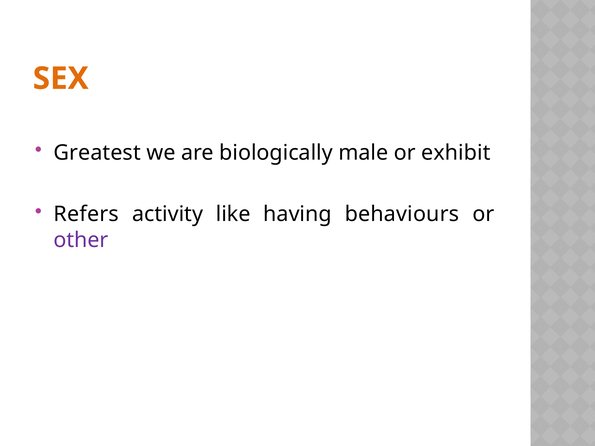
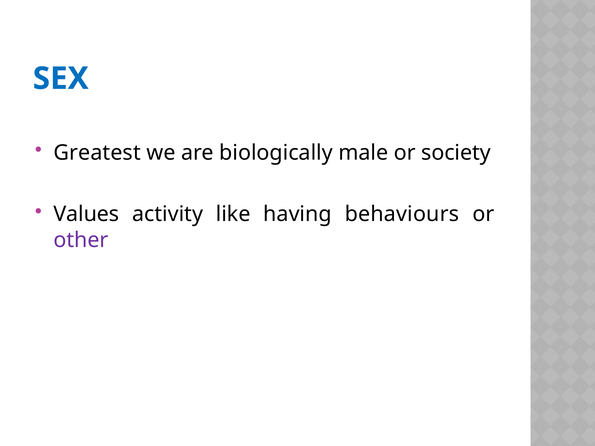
SEX colour: orange -> blue (61, 79)
exhibit: exhibit -> society (456, 153)
Refers: Refers -> Values (86, 214)
